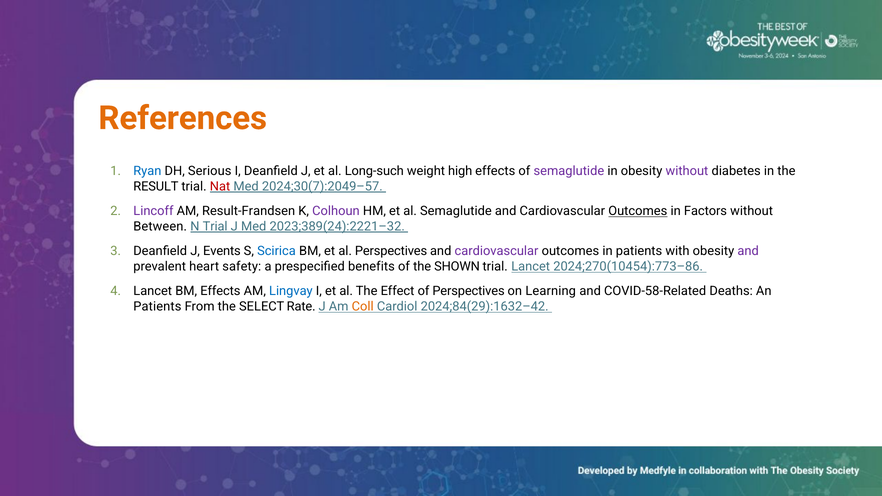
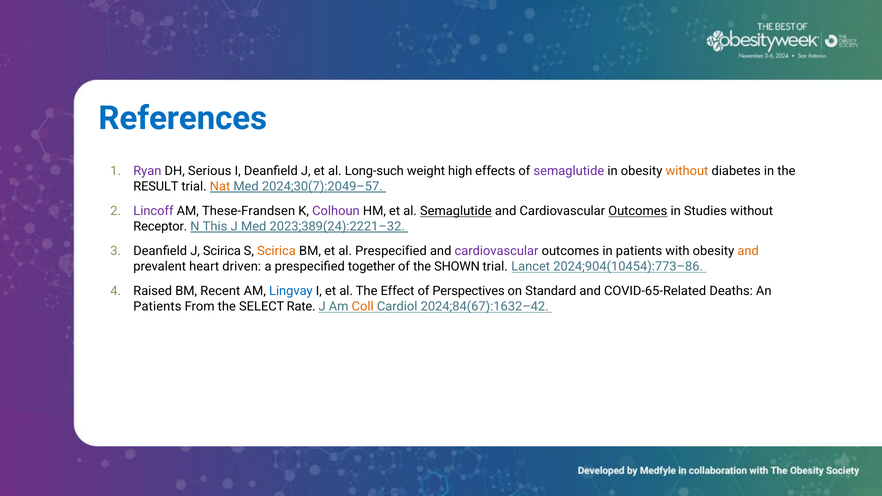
References colour: orange -> blue (183, 118)
Ryan colour: blue -> purple (147, 171)
without colour: purple -> orange (687, 171)
Nat colour: red -> orange (220, 187)
Result-Frandsen: Result-Frandsen -> These-Frandsen (249, 211)
Semaglutide underline: none -> present (456, 211)
Factors: Factors -> Studies (705, 211)
Between: Between -> Receptor (160, 227)
N Trial: Trial -> This (215, 227)
J Events: Events -> Scirica (222, 251)
Scirica colour: blue -> orange (276, 251)
al Perspectives: Perspectives -> Prespecified (391, 251)
and colour: purple -> orange (748, 251)
safety: safety -> driven (242, 267)
benefits: benefits -> together (372, 267)
2024;270(10454):773–86: 2024;270(10454):773–86 -> 2024;904(10454):773–86 (628, 267)
Lancet: Lancet -> Raised (153, 291)
BM Effects: Effects -> Recent (220, 291)
Learning: Learning -> Standard (551, 291)
COVID-58-Related: COVID-58-Related -> COVID-65-Related (655, 291)
2024;84(29):1632–42: 2024;84(29):1632–42 -> 2024;84(67):1632–42 (485, 307)
